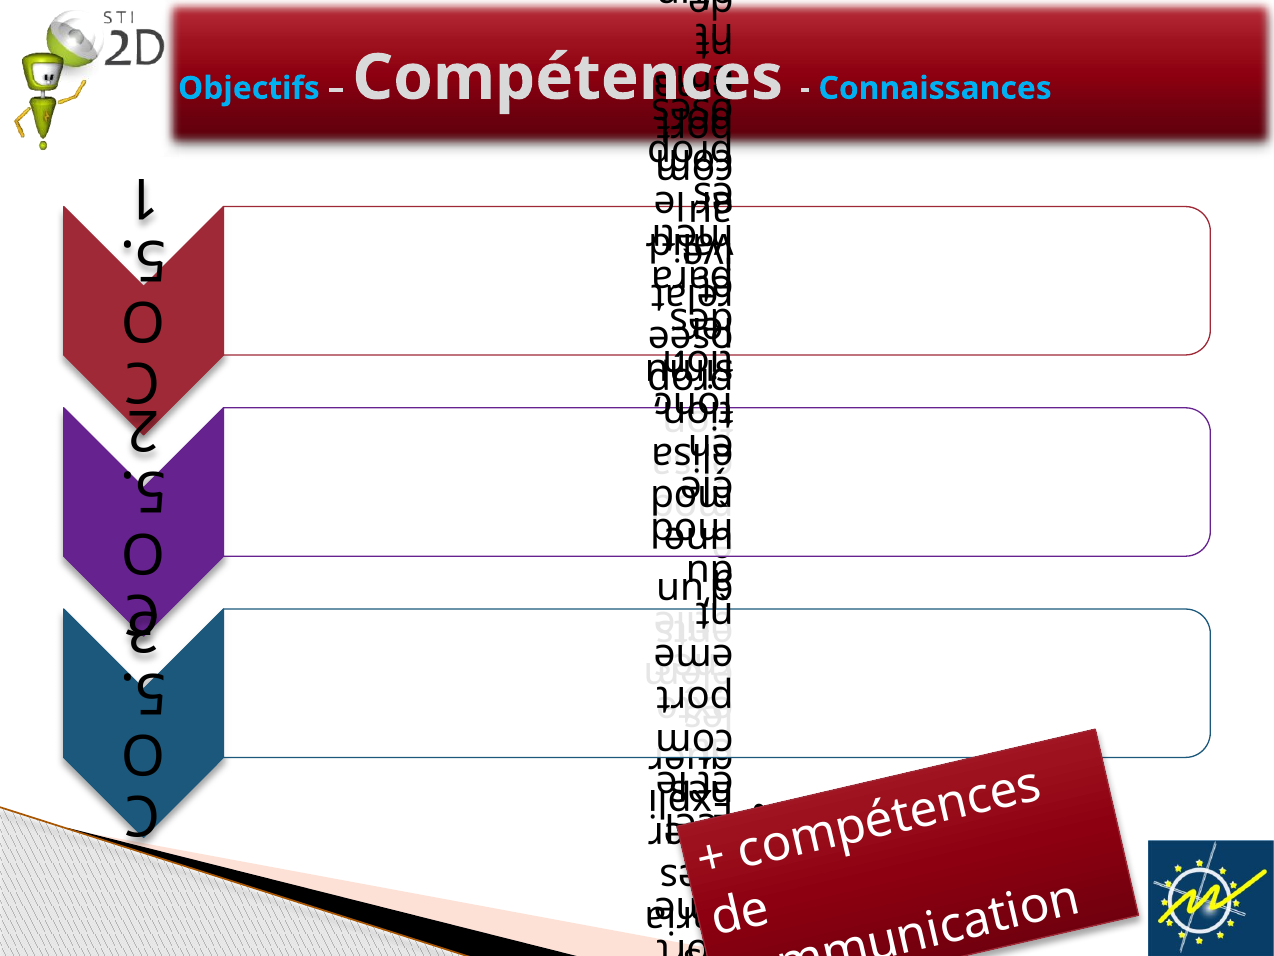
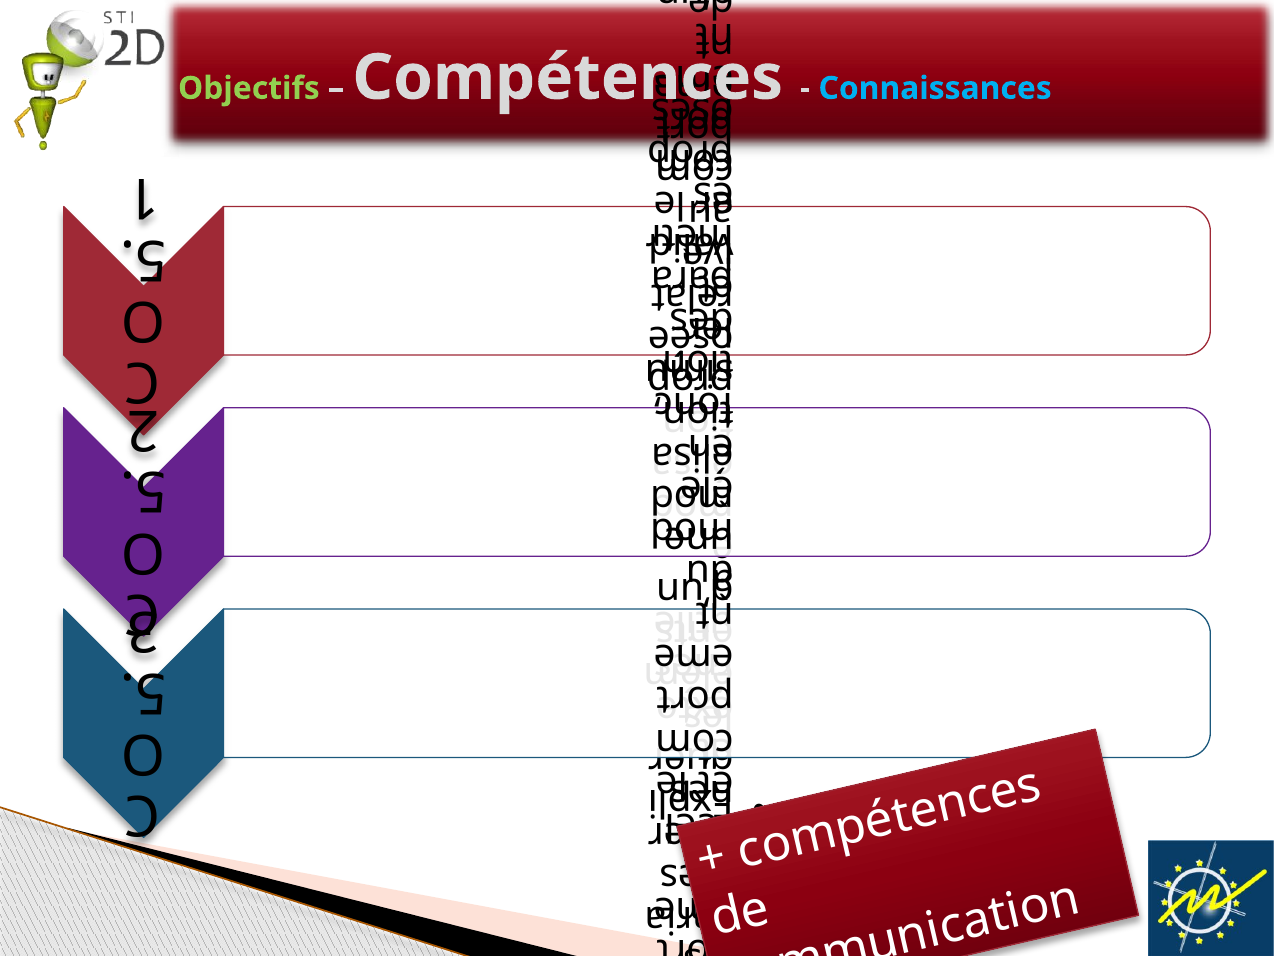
Objectifs colour: light blue -> light green (249, 88)
